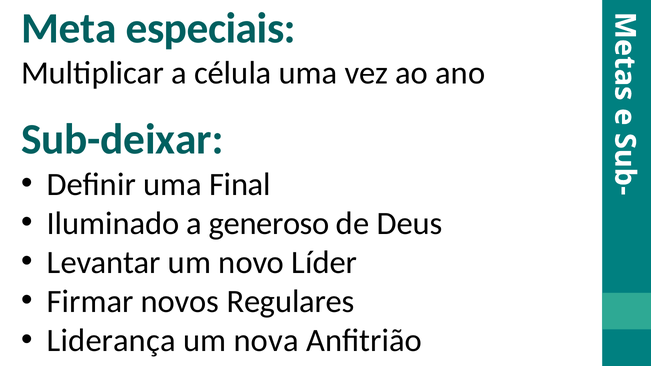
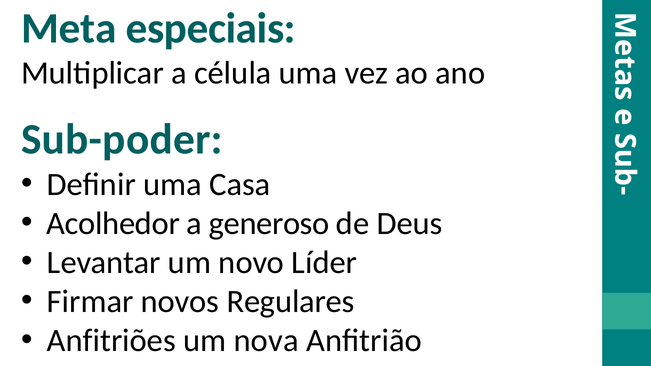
Sub-deixar: Sub-deixar -> Sub-poder (122, 140)
Final: Final -> Casa (240, 184)
Iluminado: Iluminado -> Acolhedor (113, 224)
Liderança: Liderança -> Anfitriões (111, 341)
